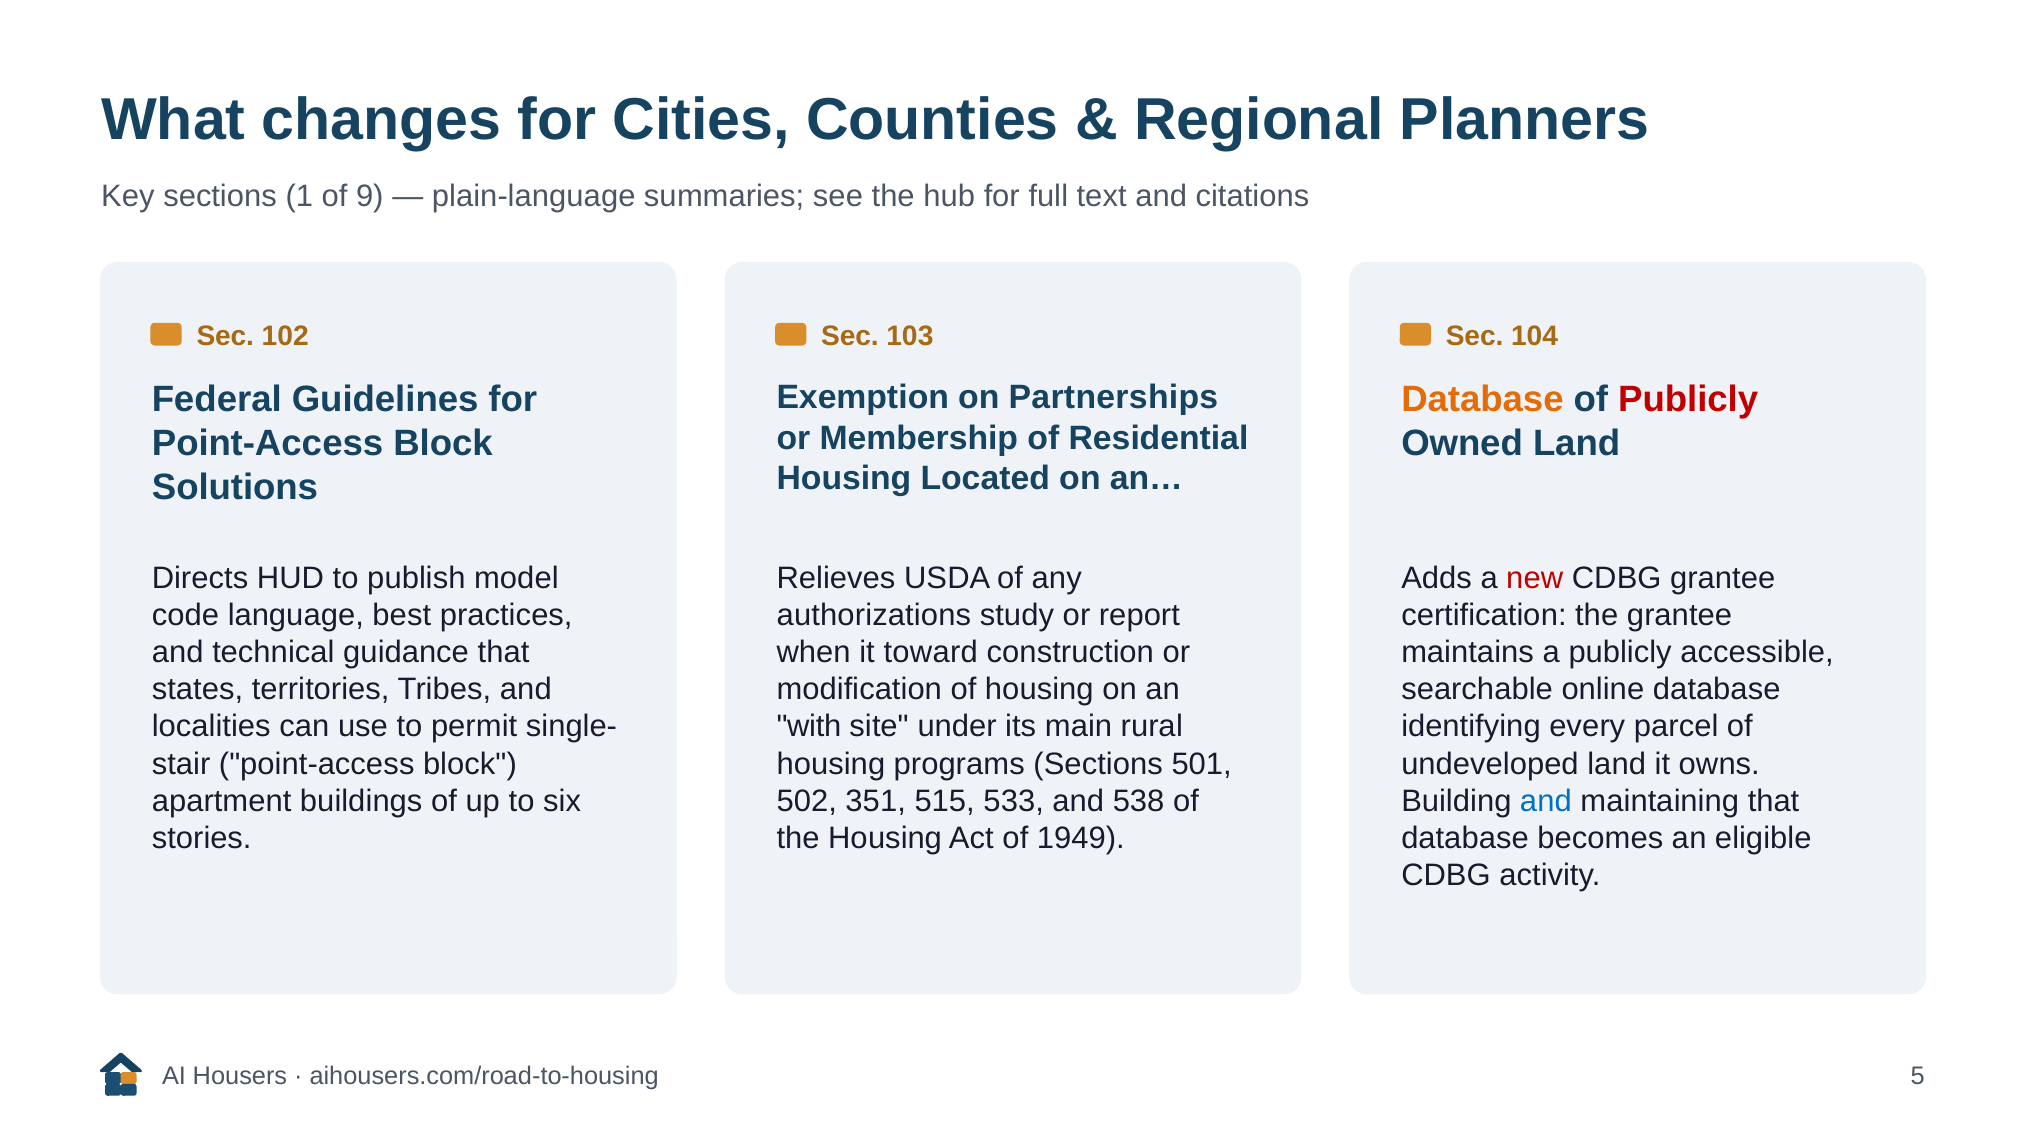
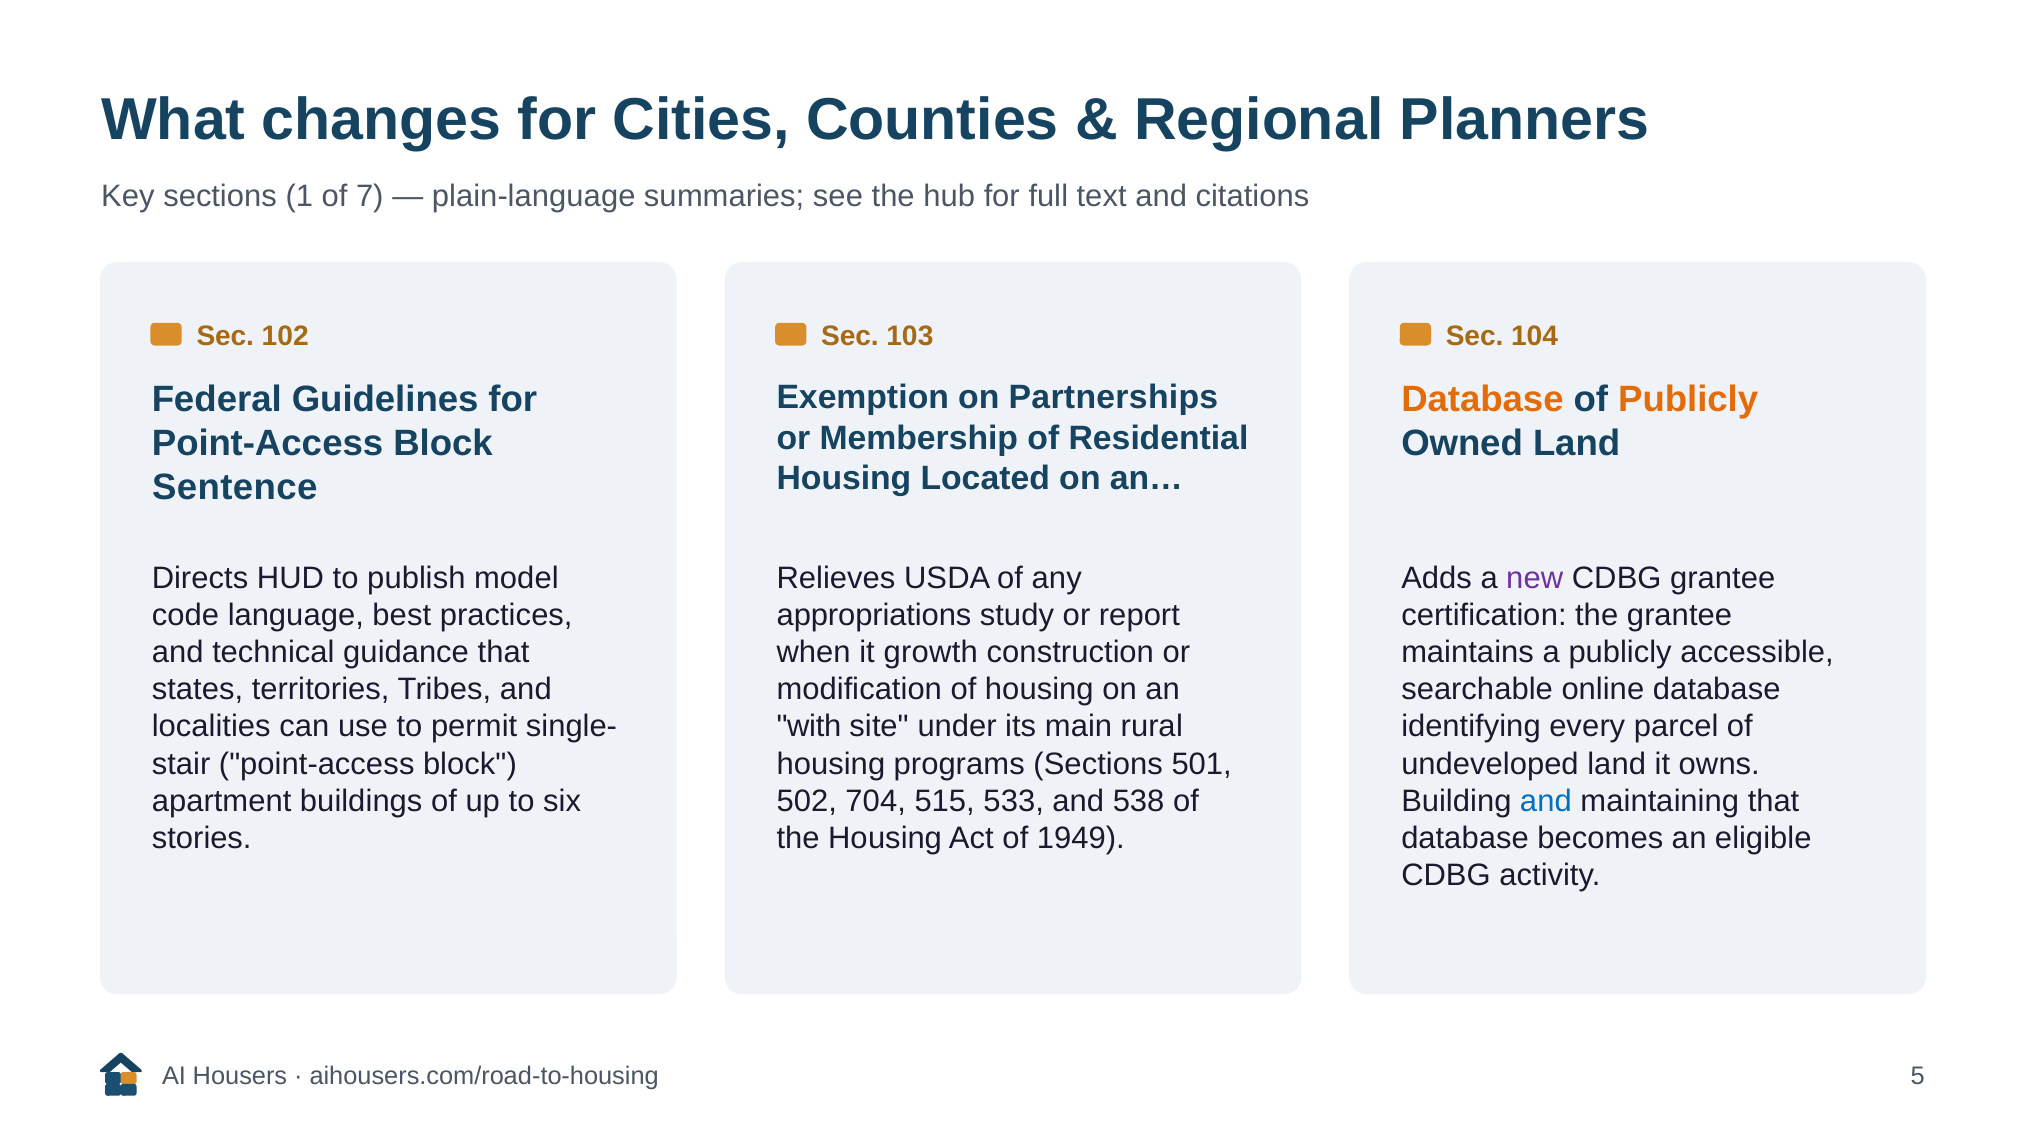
9: 9 -> 7 (370, 197)
Publicly colour: red -> orange (1688, 399)
Solutions: Solutions -> Sentence (235, 487)
new colour: red -> purple (1535, 578)
authorizations: authorizations -> appropriations (874, 615)
toward: toward -> growth (931, 652)
351: 351 -> 704 (876, 801)
